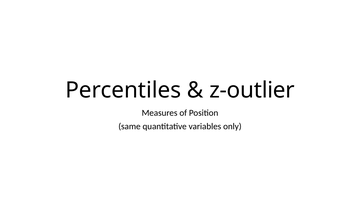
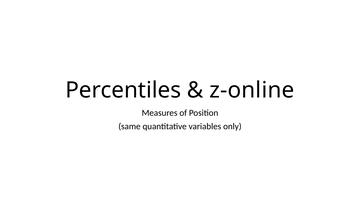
z-outlier: z-outlier -> z-online (252, 90)
